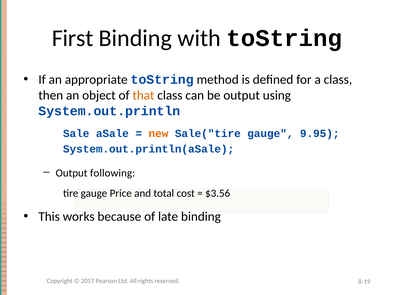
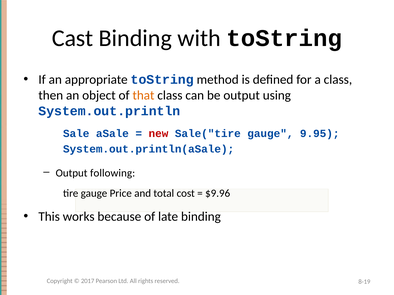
First: First -> Cast (73, 38)
new colour: orange -> red (158, 134)
$3.56: $3.56 -> $9.96 (218, 194)
